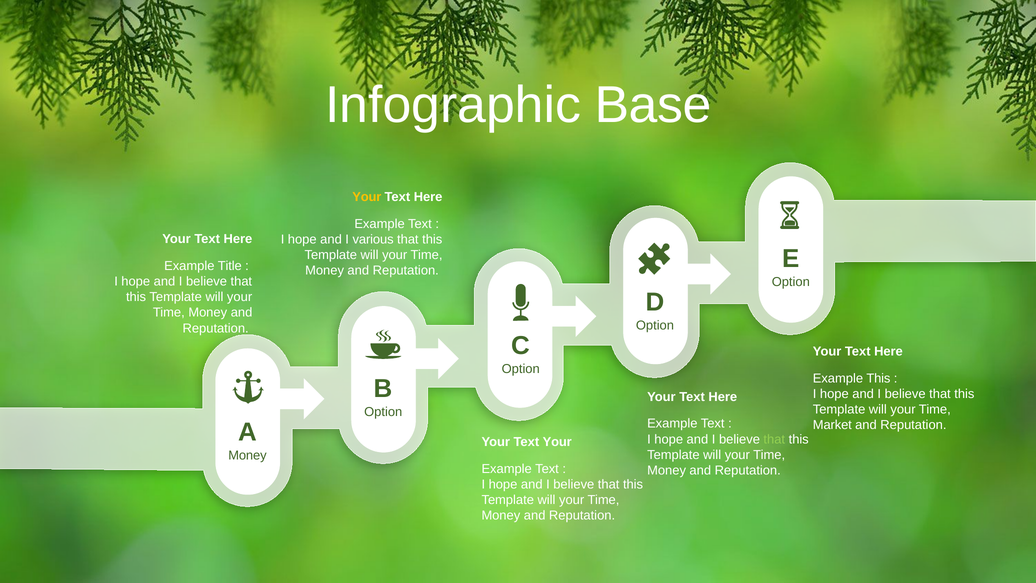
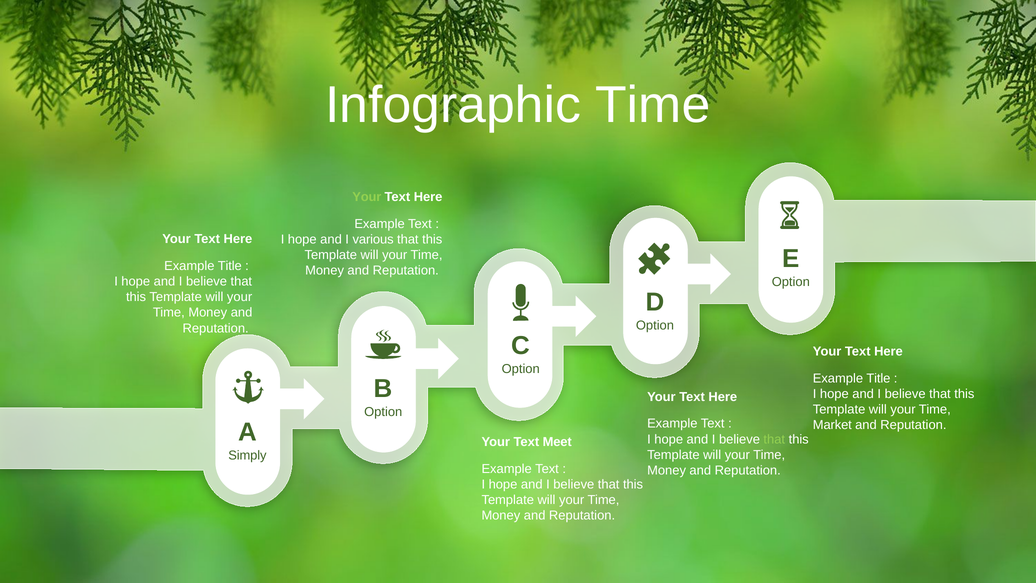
Infographic Base: Base -> Time (653, 105)
Your colour: yellow -> light green (367, 197)
This: This -> Title (878, 378)
Text Your: Your -> Meet (557, 442)
Money: Money -> Simply (247, 455)
